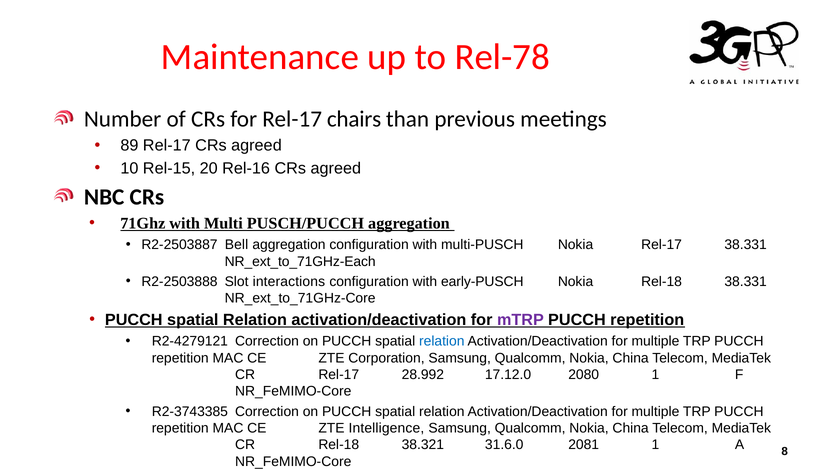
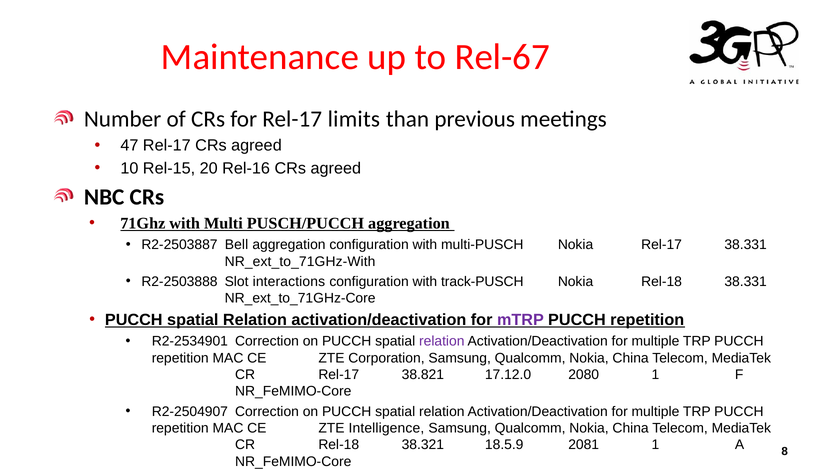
Rel-78: Rel-78 -> Rel-67 (502, 57)
chairs: chairs -> limits (354, 119)
89: 89 -> 47 (129, 145)
NR_ext_to_71GHz-Each: NR_ext_to_71GHz-Each -> NR_ext_to_71GHz-With (300, 261)
early-PUSCH: early-PUSCH -> track-PUSCH (482, 281)
R2-4279121: R2-4279121 -> R2-2534901 (190, 341)
relation colour: blue -> purple (442, 341)
28.992: 28.992 -> 38.821 (423, 374)
R2-3743385: R2-3743385 -> R2-2504907 (190, 411)
31.6.0: 31.6.0 -> 18.5.9 (504, 444)
